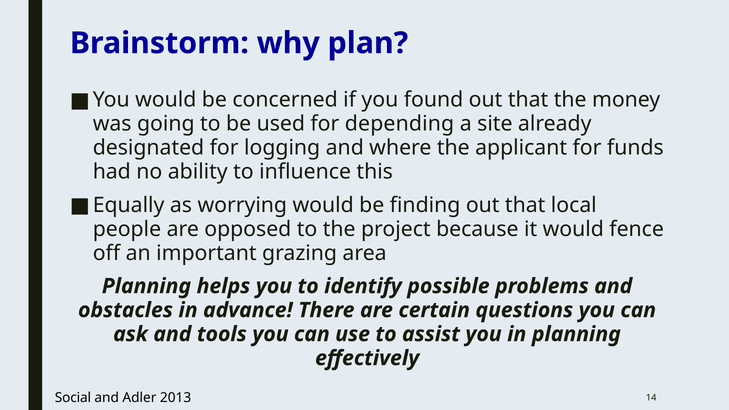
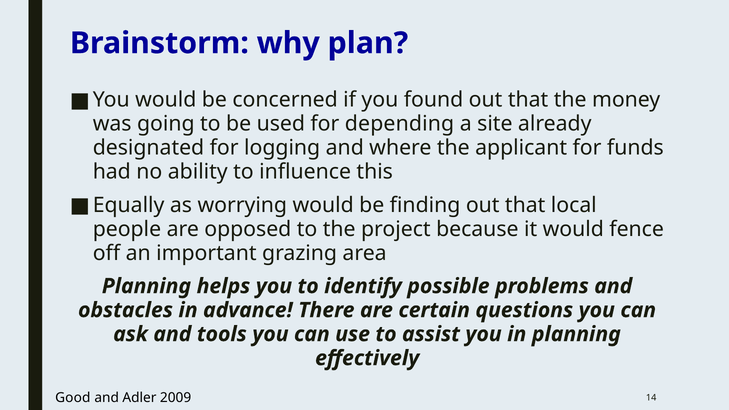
Social: Social -> Good (73, 398)
2013: 2013 -> 2009 (176, 398)
